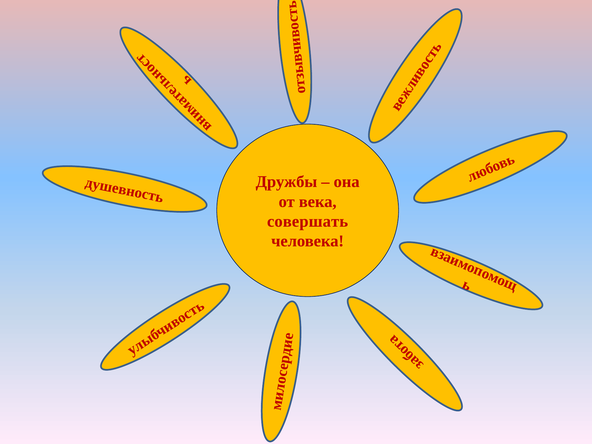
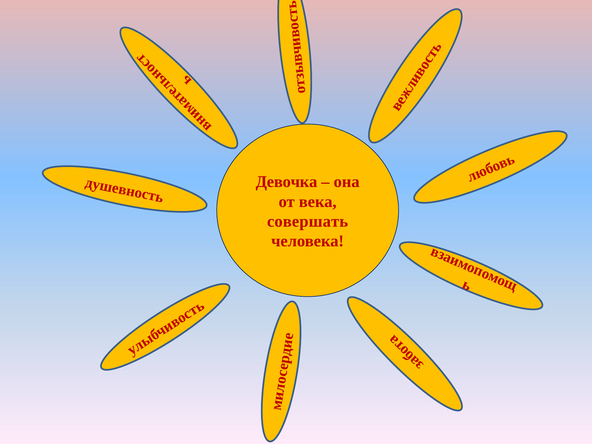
Дружбы: Дружбы -> Девочка (287, 182)
